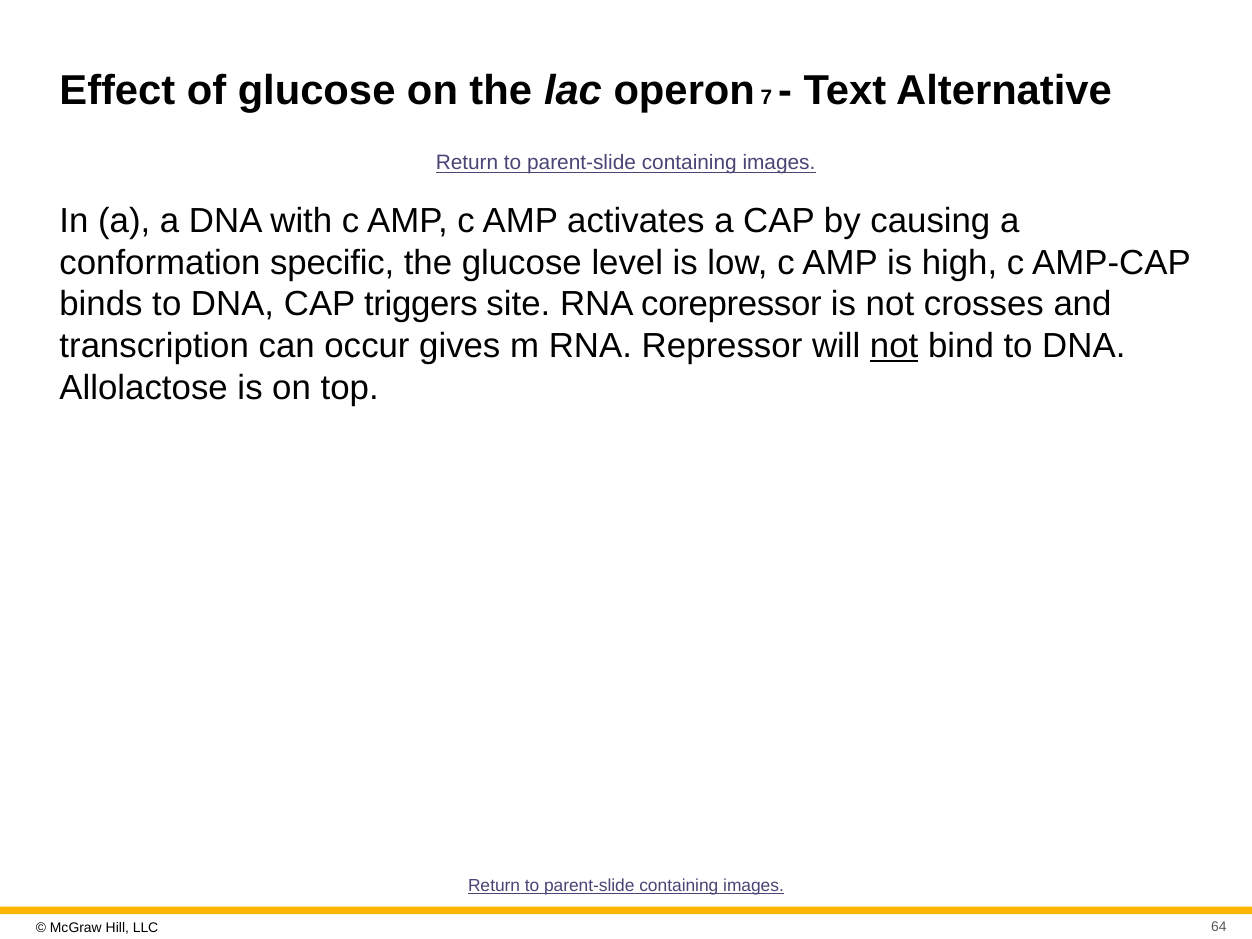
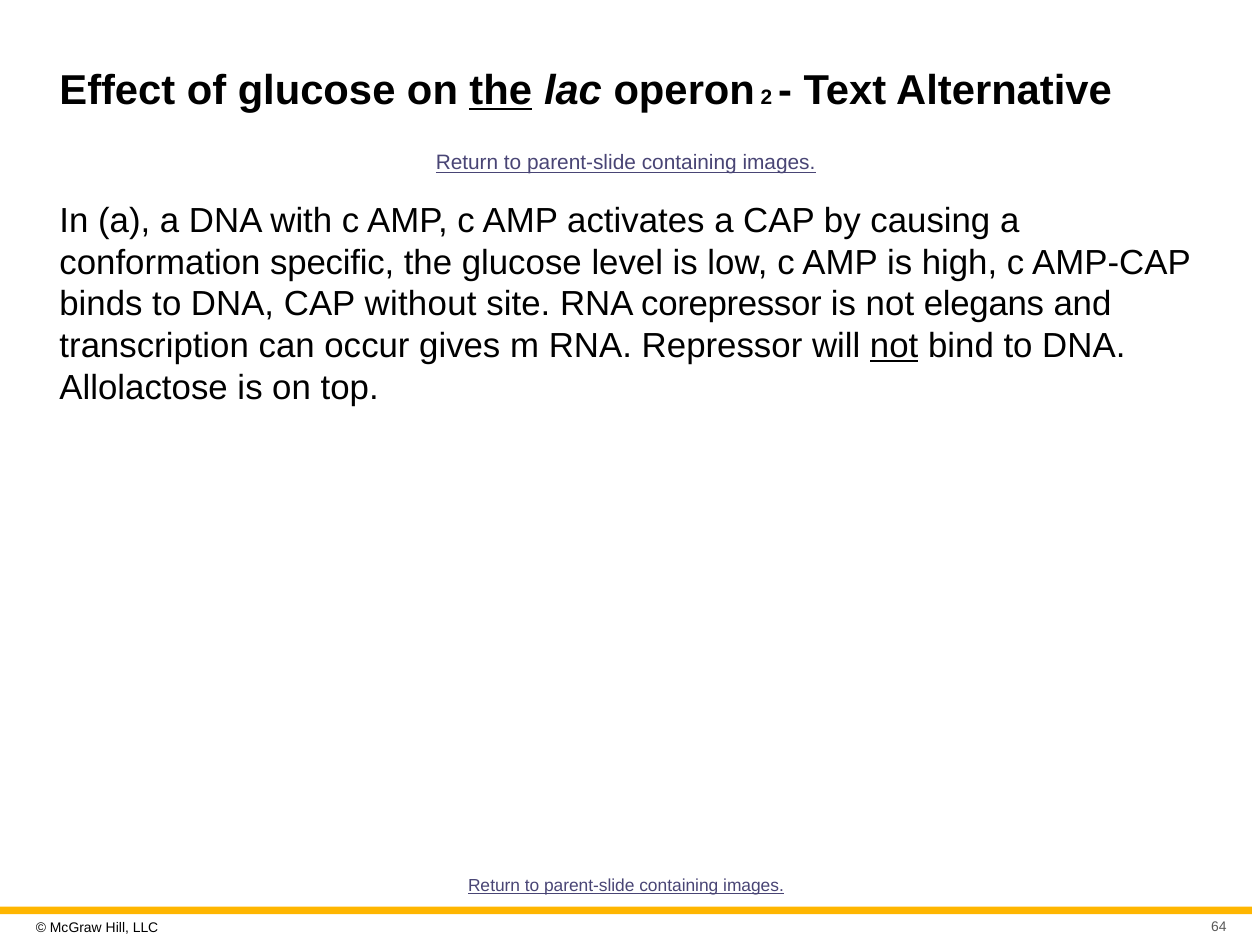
the underline: none -> present (501, 91)
7: 7 -> 2 (766, 98)
triggers: triggers -> without (421, 304)
crosses: crosses -> elegans (984, 304)
